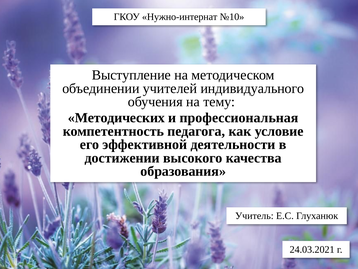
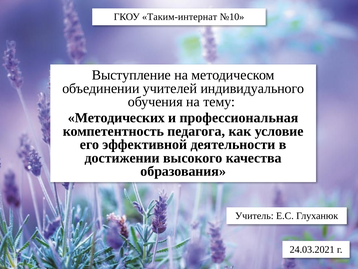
Нужно-интернат: Нужно-интернат -> Таким-интернат (180, 17)
